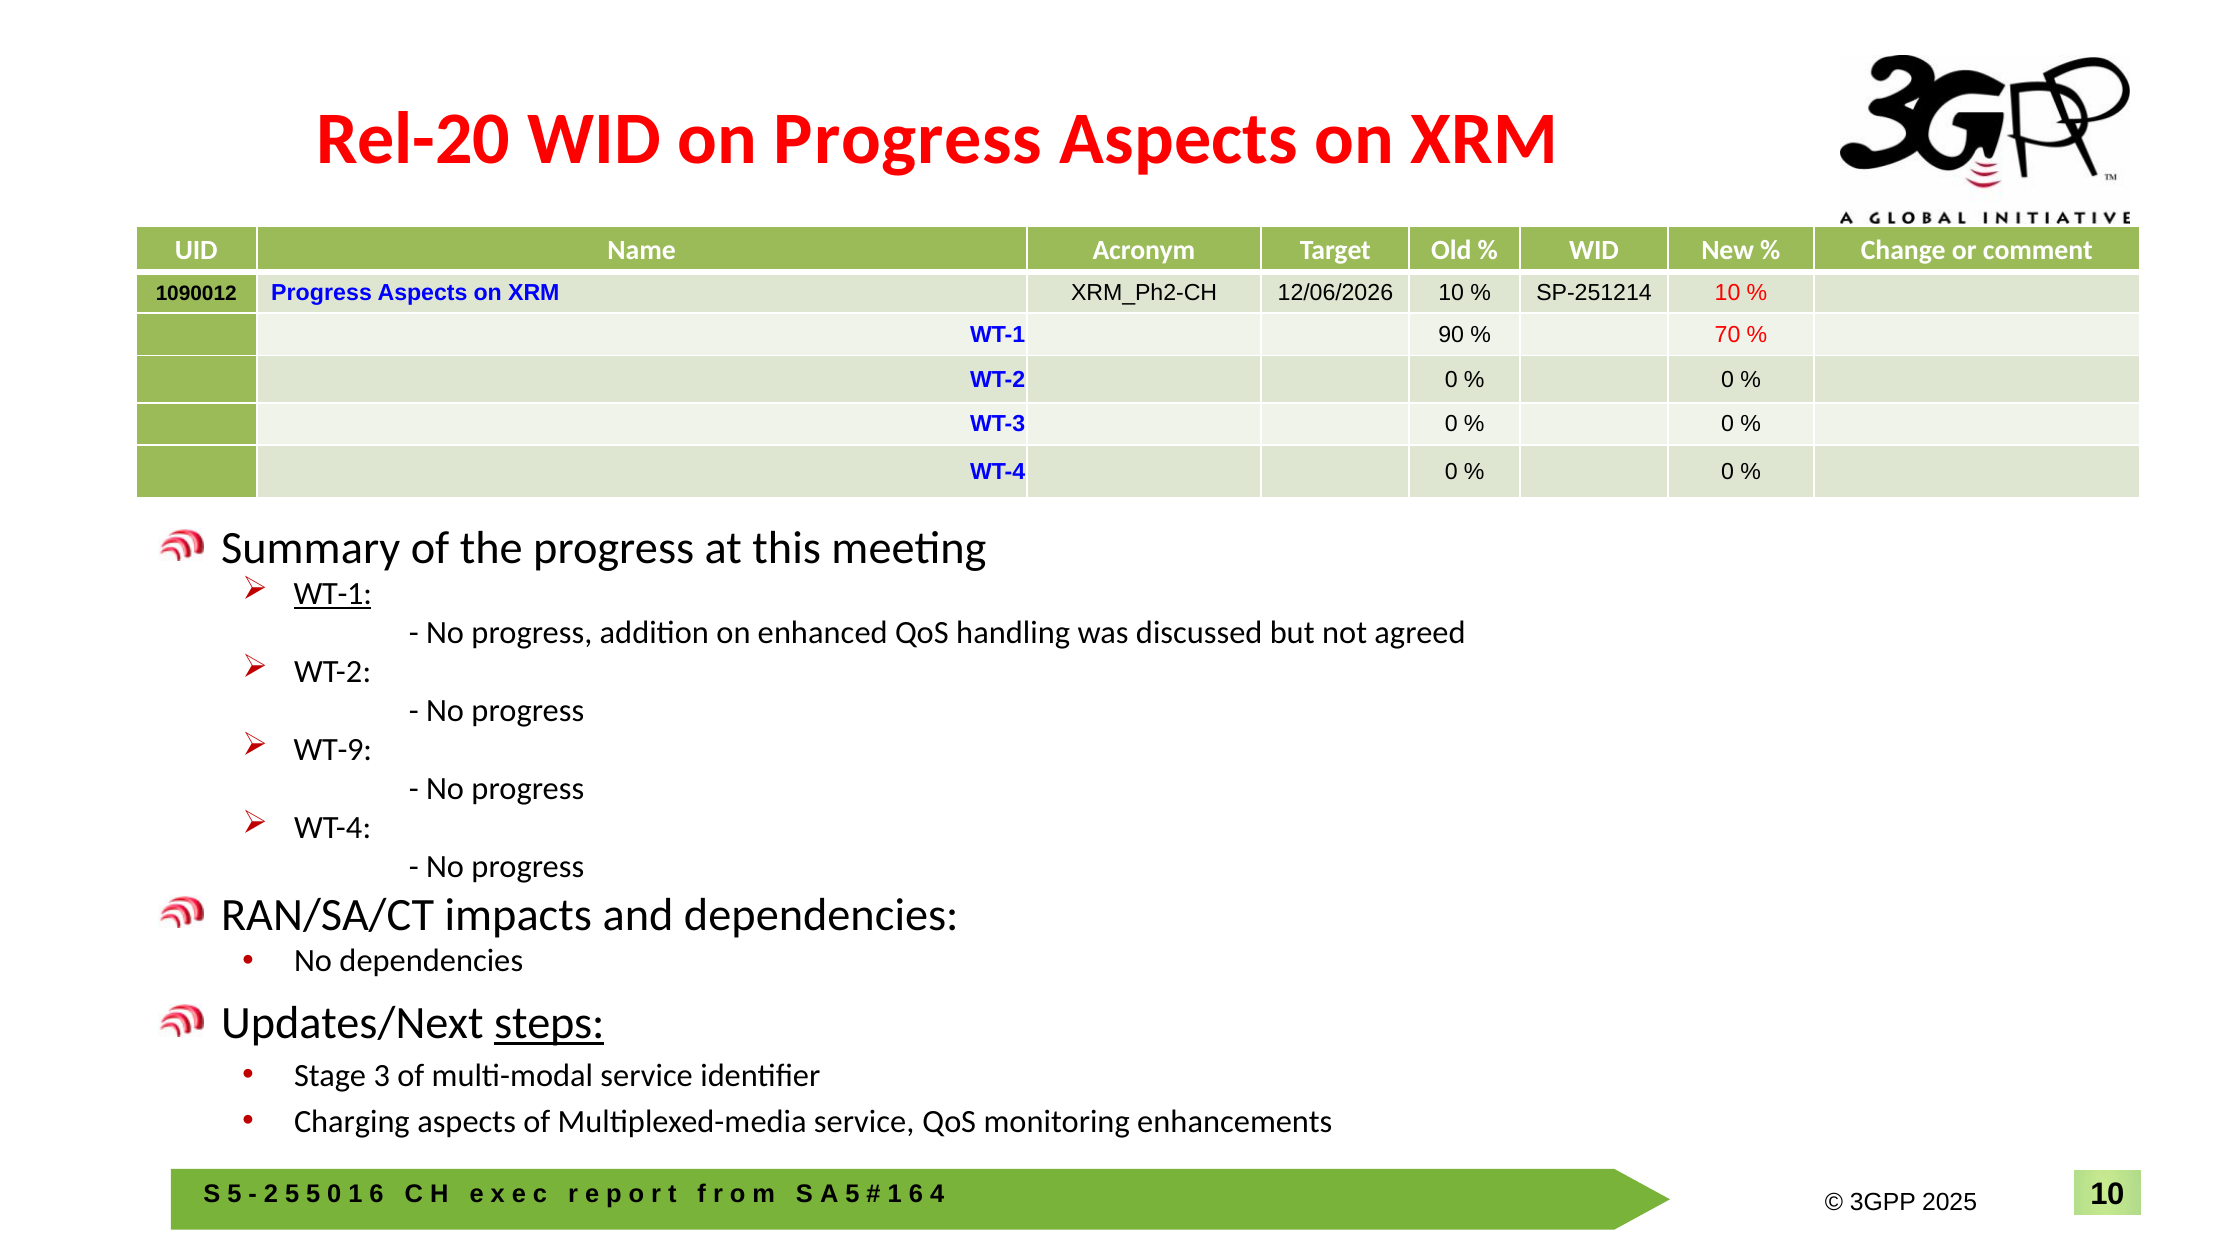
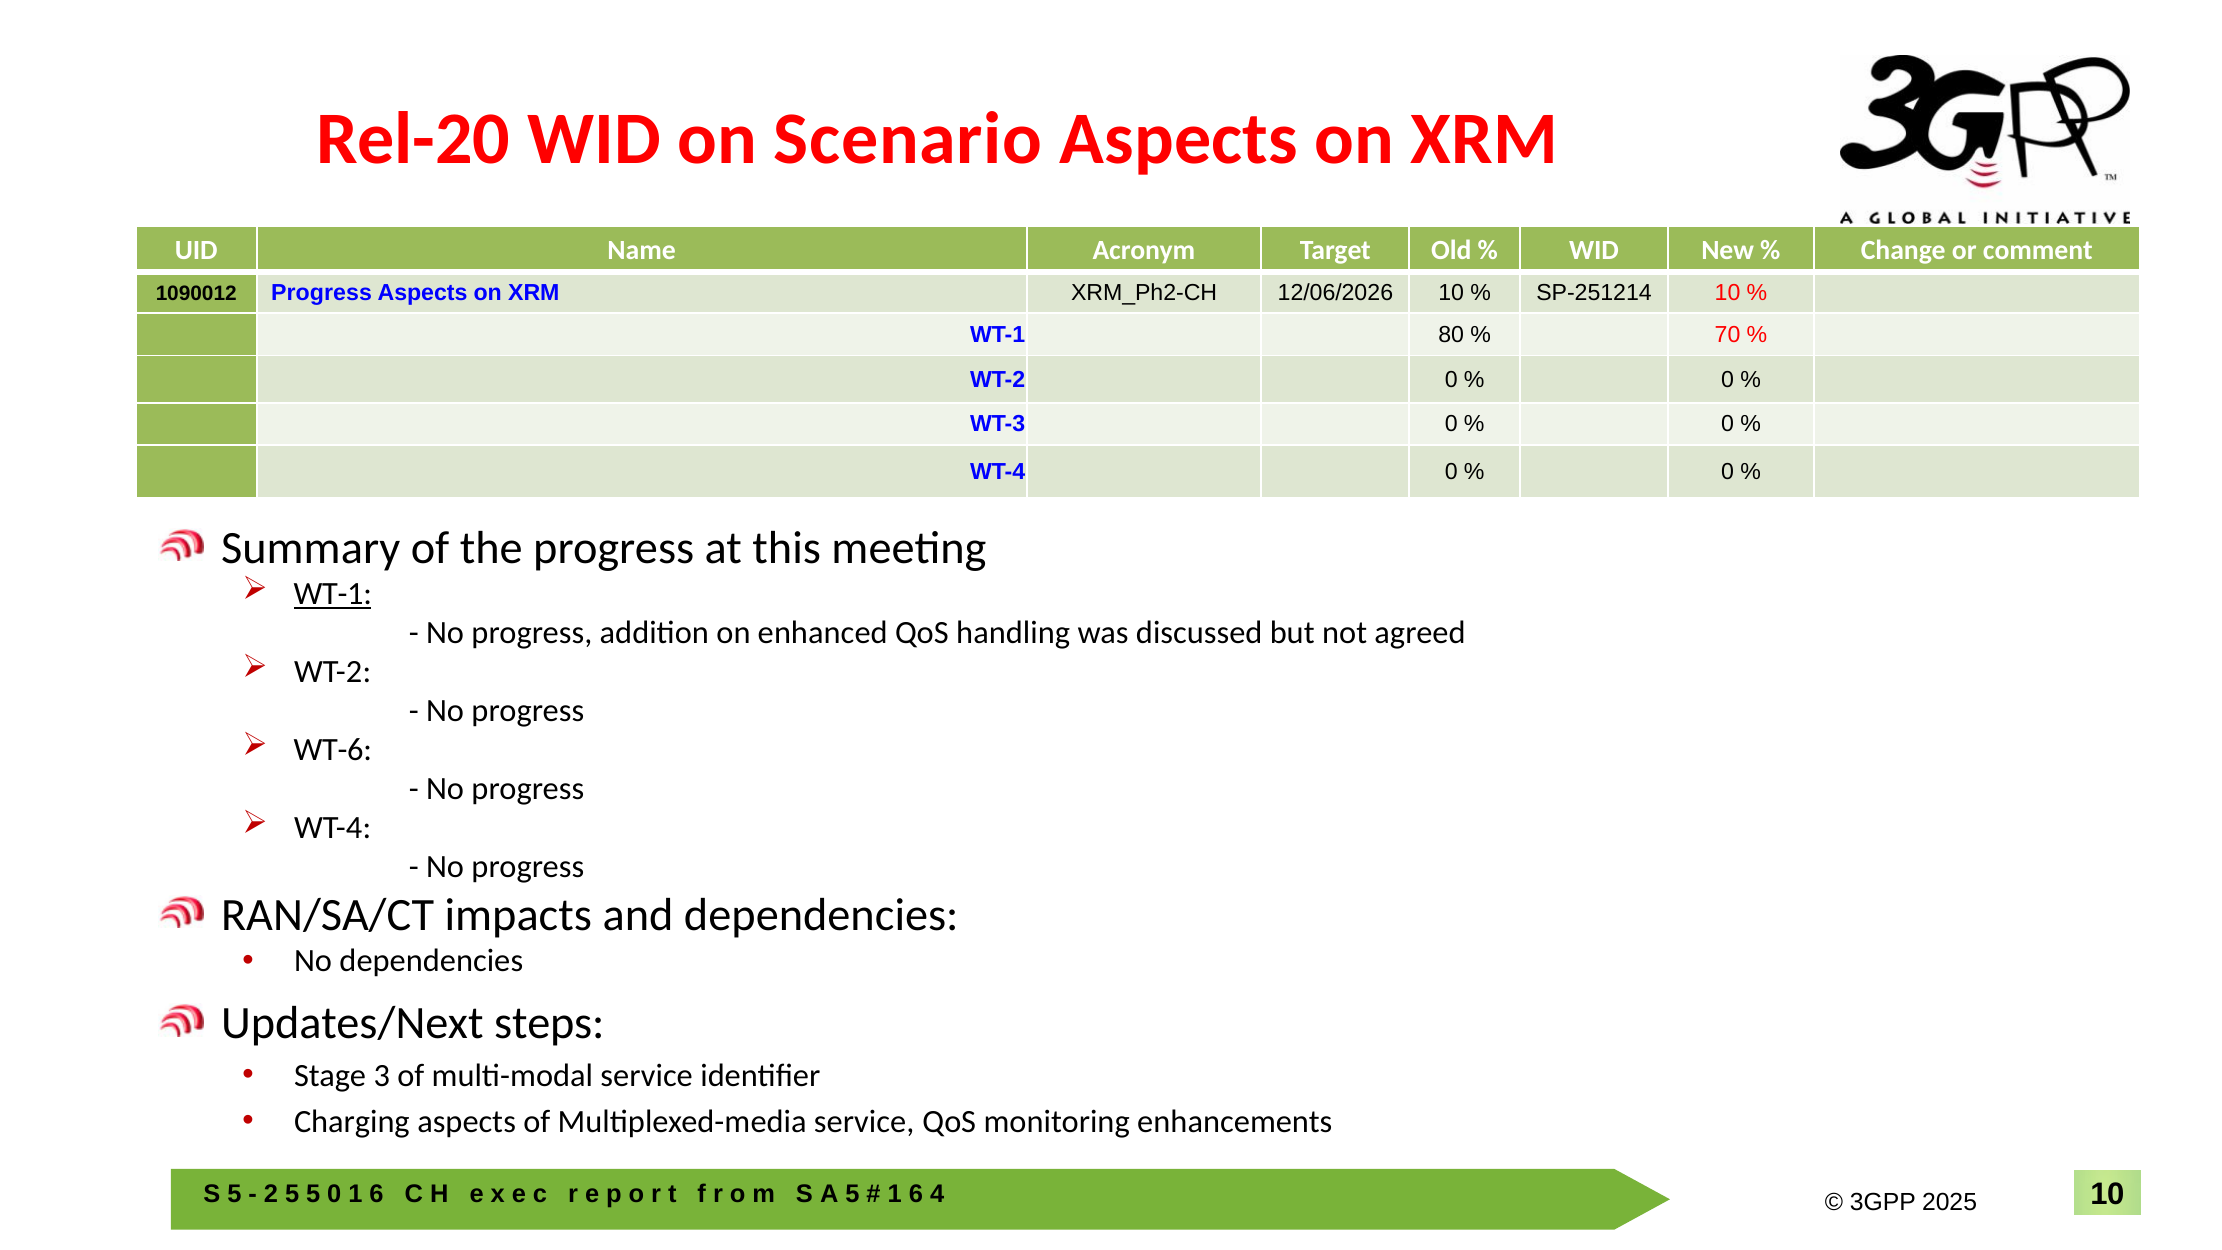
on Progress: Progress -> Scenario (908, 139)
90: 90 -> 80 (1451, 335)
WT-9: WT-9 -> WT-6 (333, 750)
steps underline: present -> none (549, 1023)
